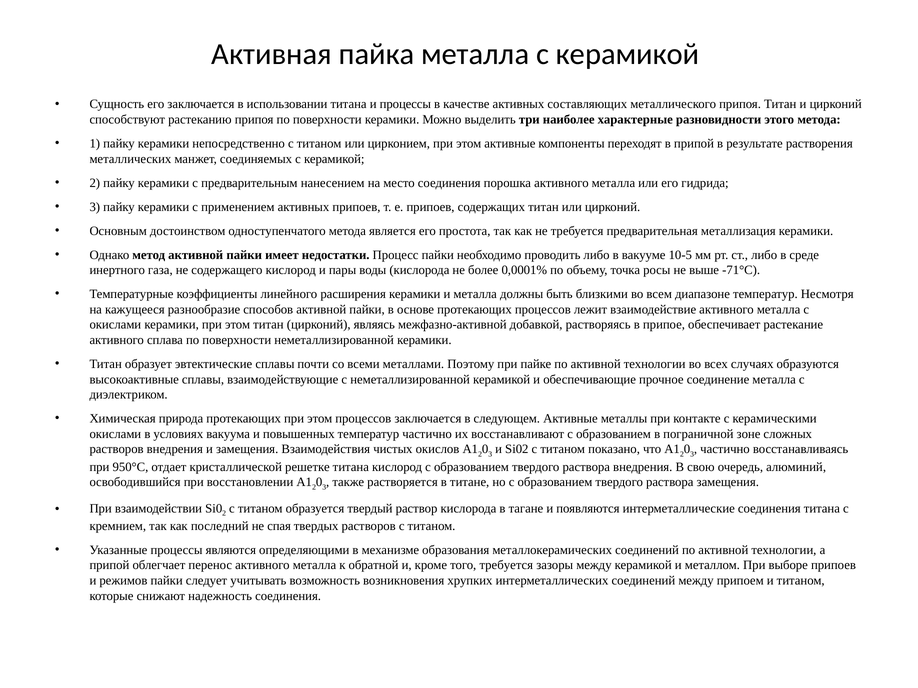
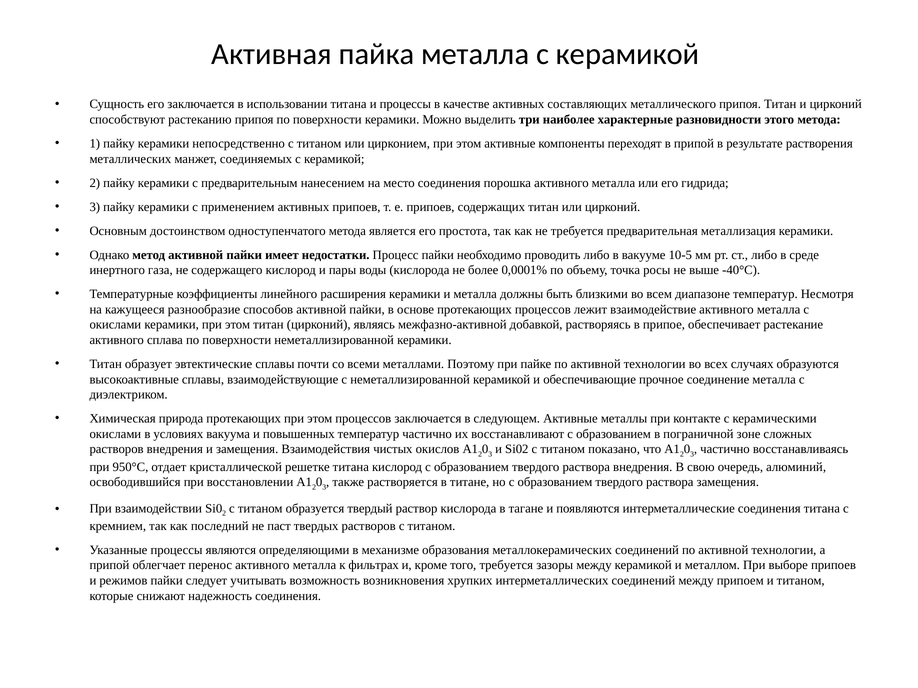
-71°С: -71°С -> -40°С (741, 270)
спая: спая -> паст (279, 526)
обратной: обратной -> фильтрах (374, 566)
